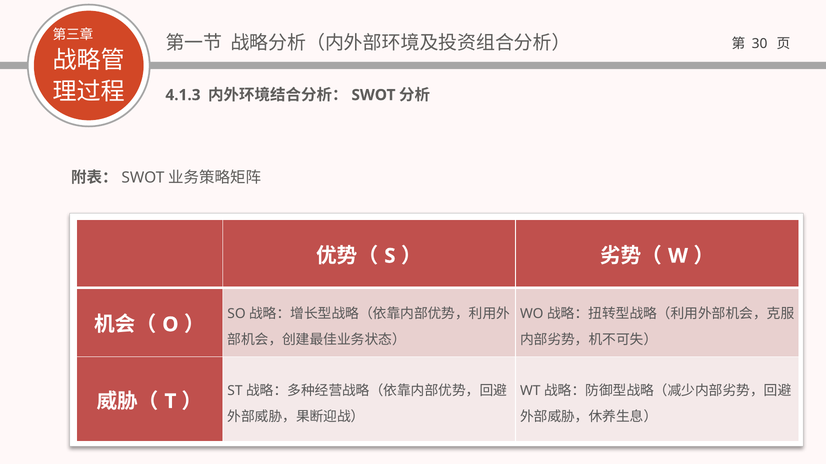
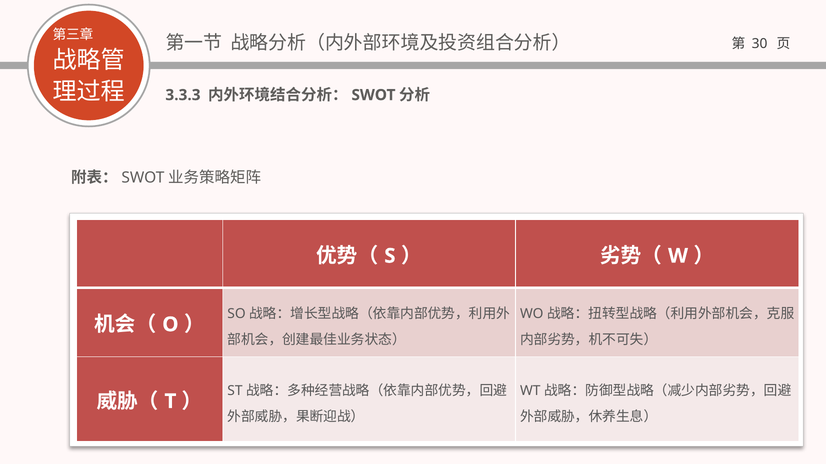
4.1.3: 4.1.3 -> 3.3.3 (183, 95)
